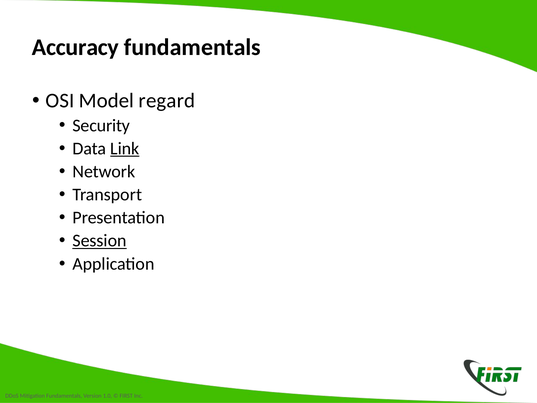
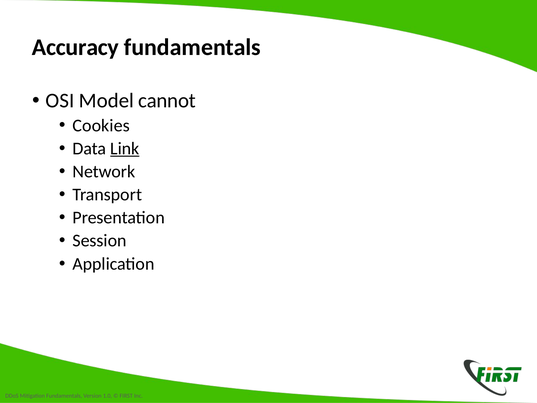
regard: regard -> cannot (167, 101)
Security: Security -> Cookies (101, 125)
Session underline: present -> none (100, 241)
